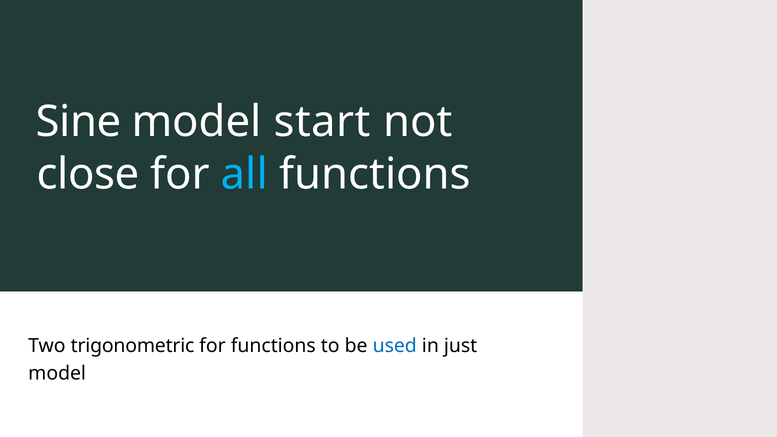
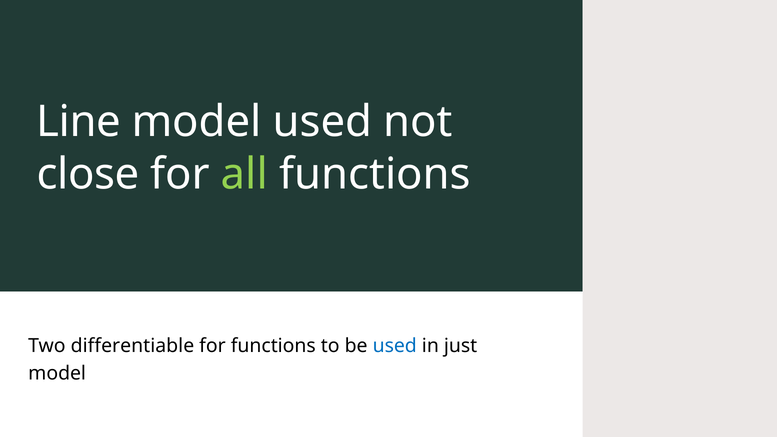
Sine: Sine -> Line (79, 122)
model start: start -> used (322, 122)
all colour: light blue -> light green (244, 174)
trigonometric: trigonometric -> differentiable (132, 346)
